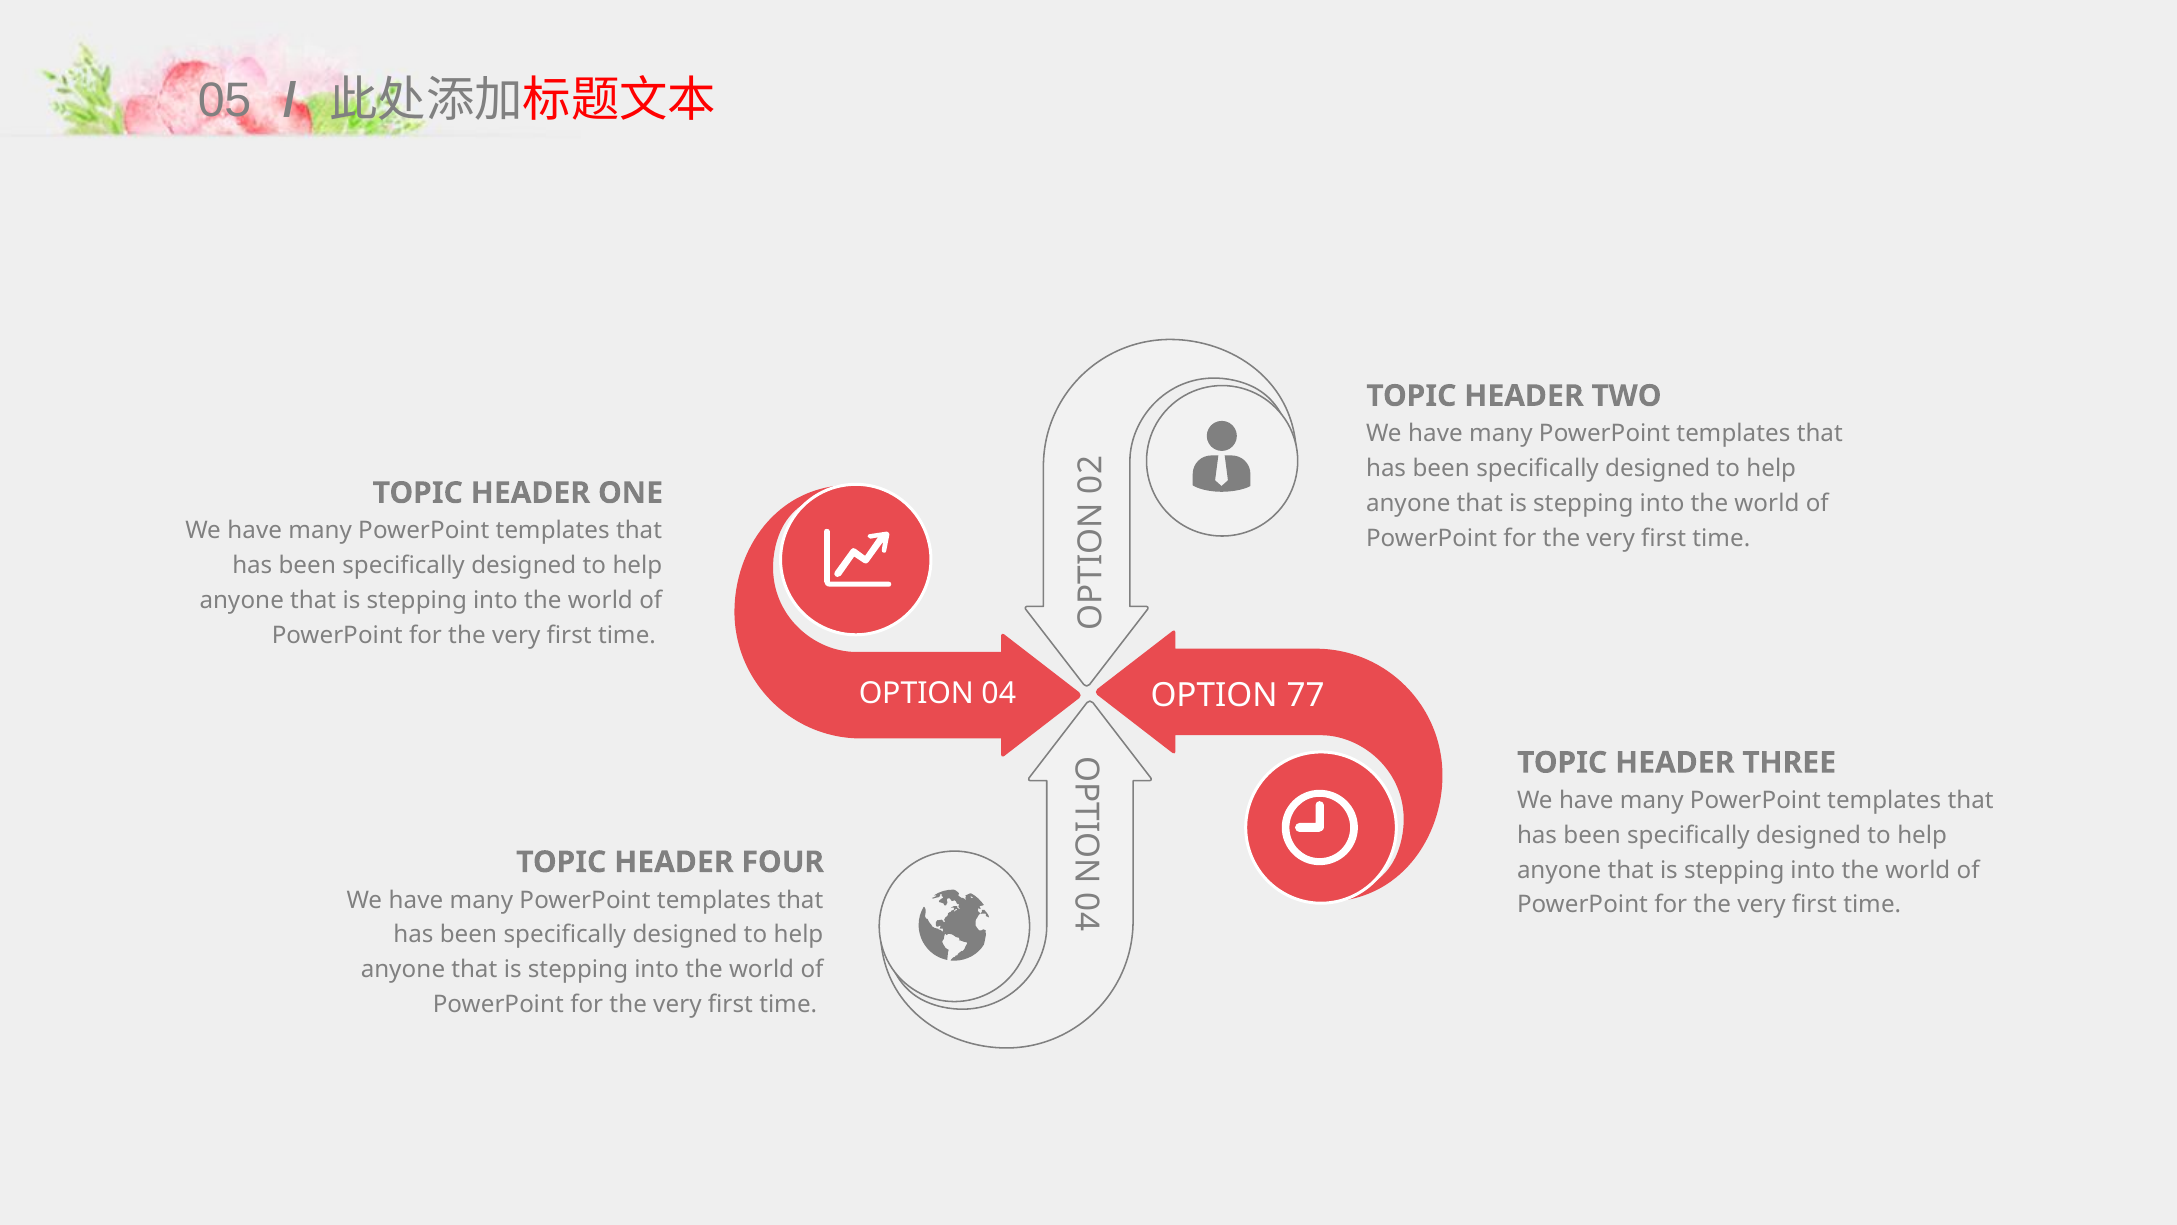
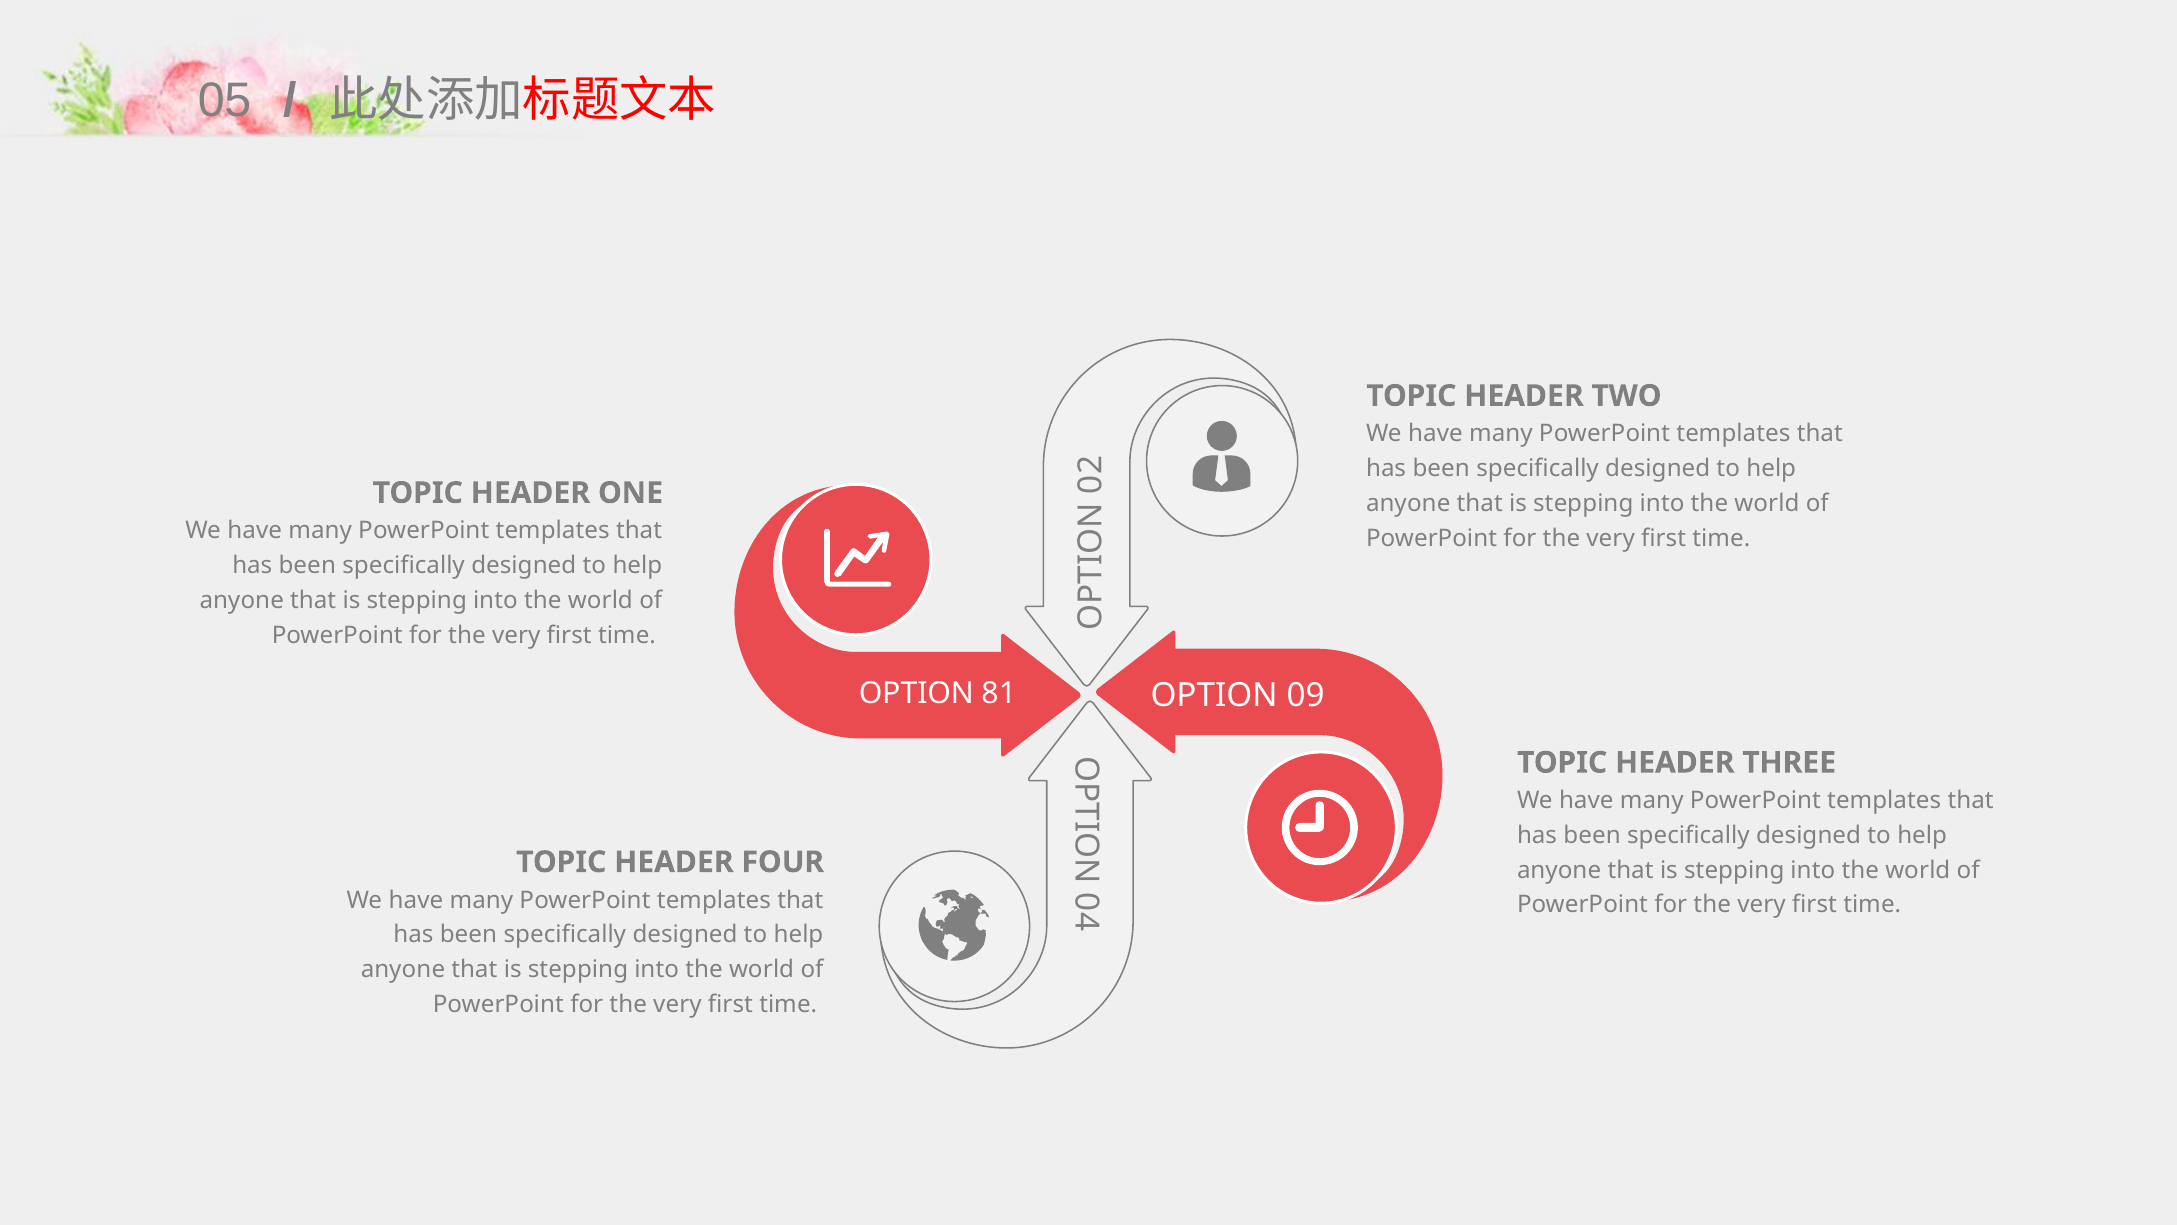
04: 04 -> 81 (999, 693)
77: 77 -> 09 (1306, 695)
